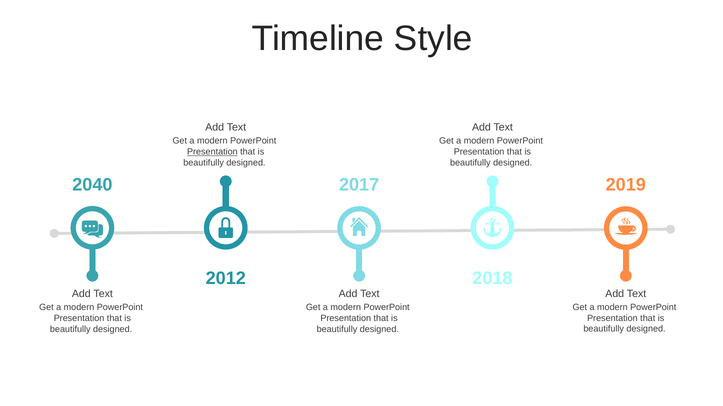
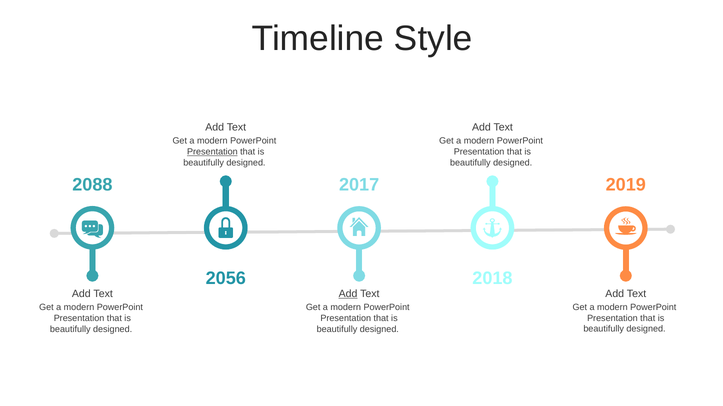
2040: 2040 -> 2088 (92, 185)
2012: 2012 -> 2056 (226, 279)
Add underline: none -> present (348, 294)
